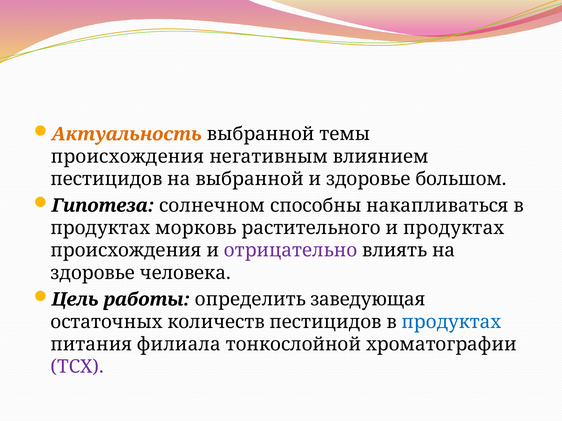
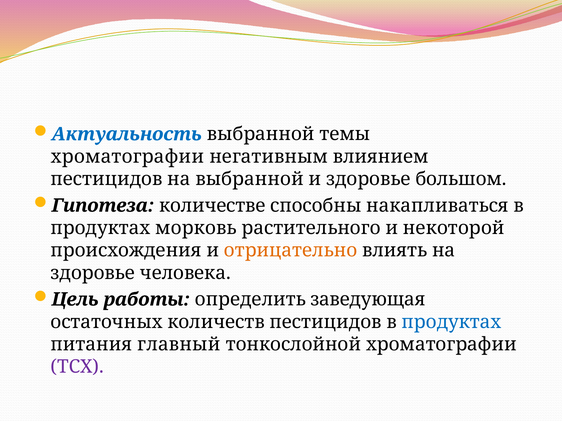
Актуальность colour: orange -> blue (127, 134)
происхождения: происхождения -> хроматографии (127, 157)
солнечном: солнечном -> количестве (212, 206)
и продуктах: продуктах -> некоторой (454, 228)
отрицательно colour: purple -> orange (291, 251)
филиала: филиала -> главный (179, 345)
